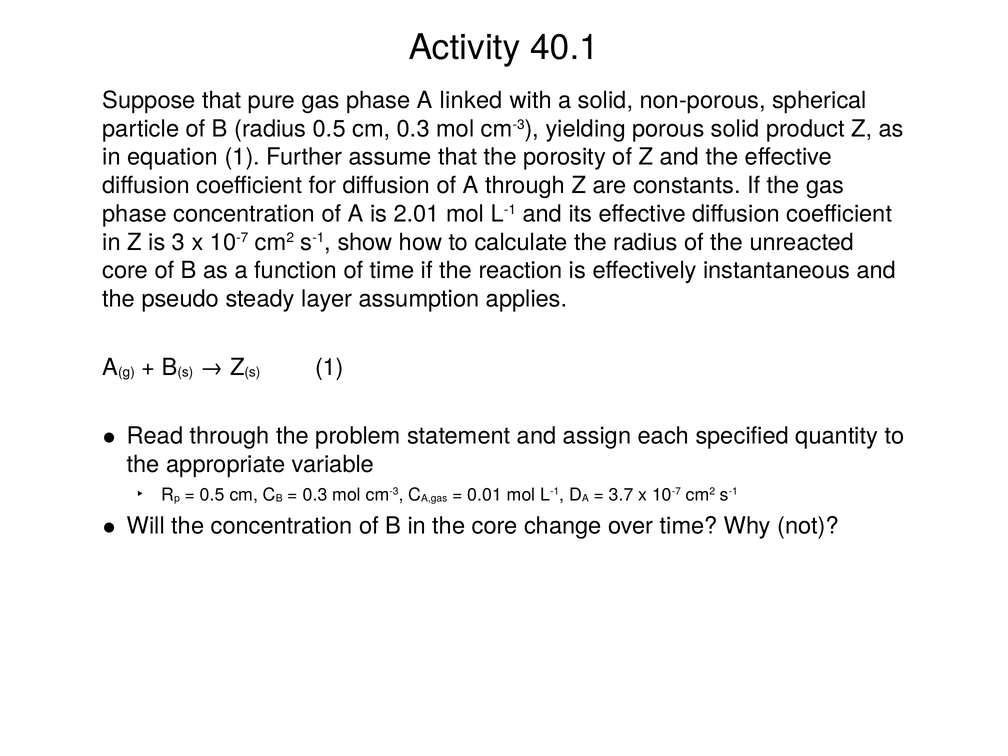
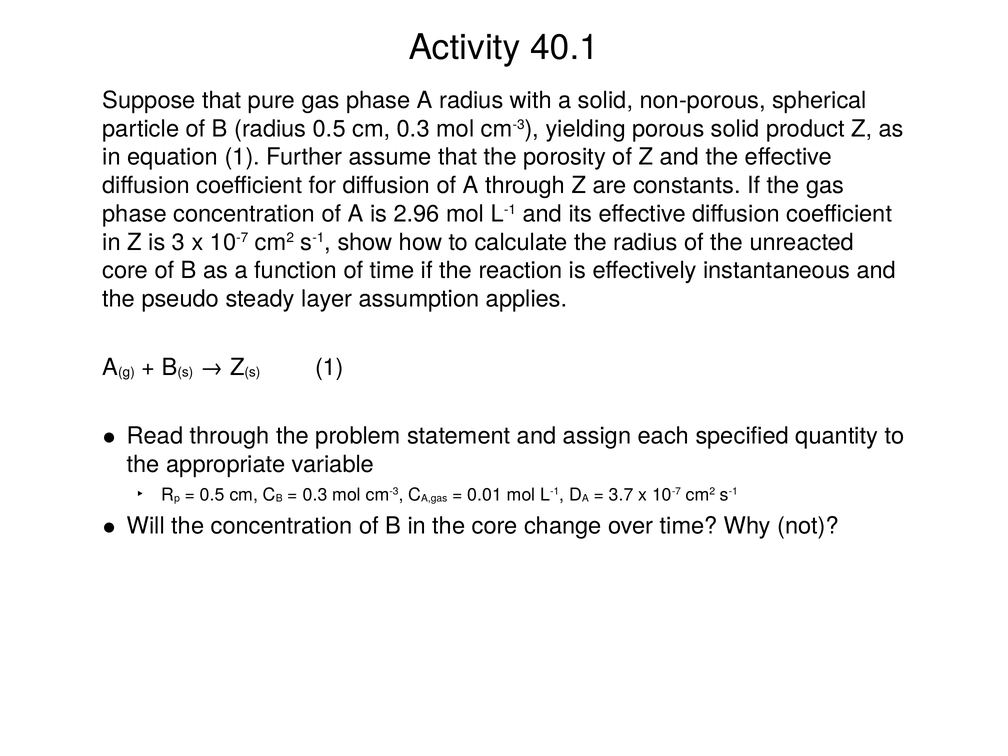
A linked: linked -> radius (471, 100)
2.01: 2.01 -> 2.96 (417, 214)
